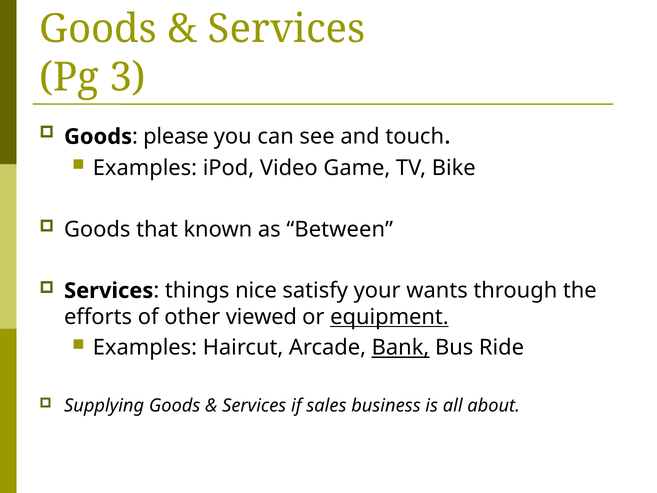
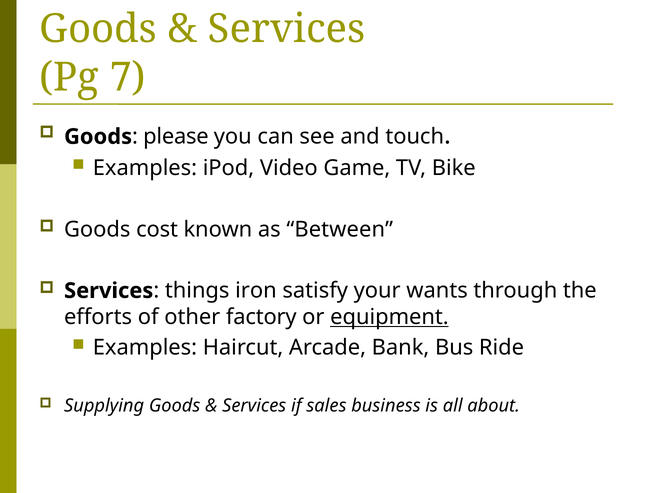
3: 3 -> 7 (128, 77)
that: that -> cost (157, 229)
nice: nice -> iron (256, 291)
viewed: viewed -> factory (261, 317)
Bank underline: present -> none (401, 348)
